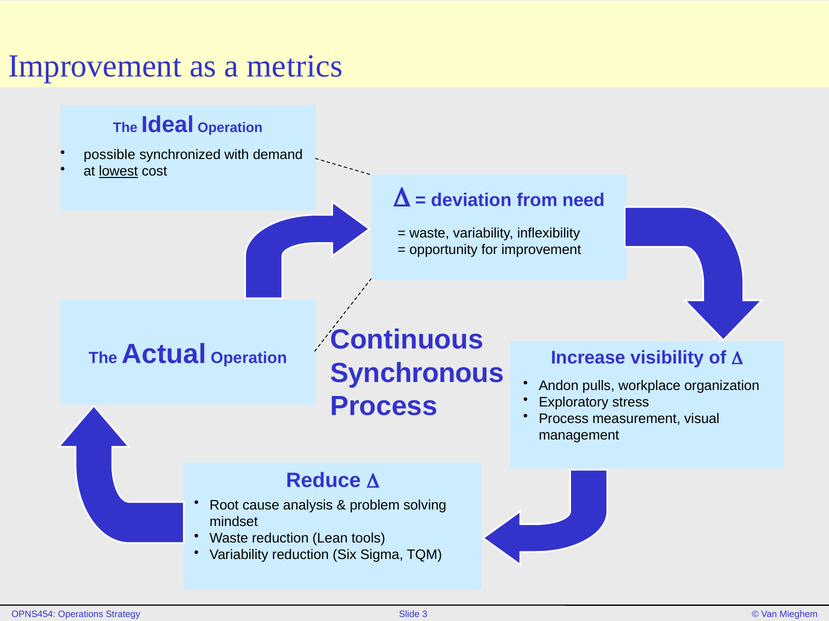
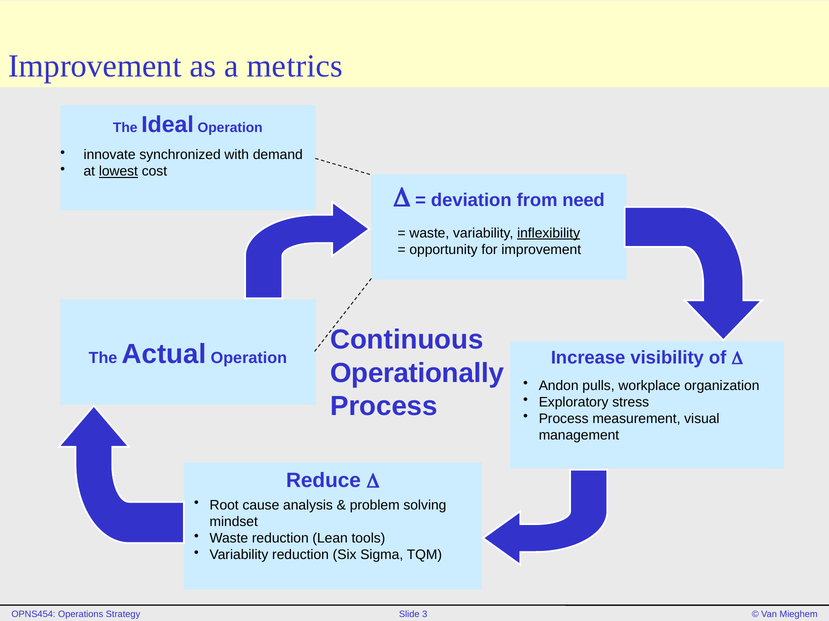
possible: possible -> innovate (110, 155)
inflexibility underline: none -> present (549, 233)
Synchronous: Synchronous -> Operationally (417, 373)
